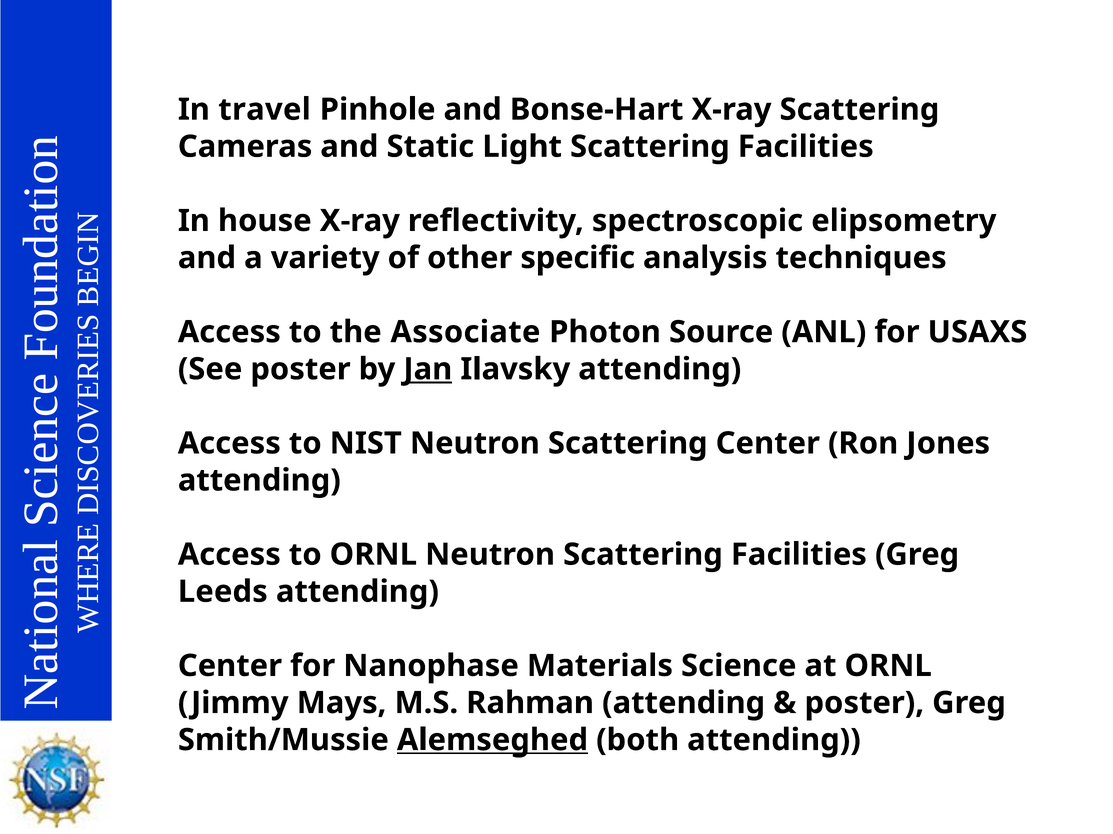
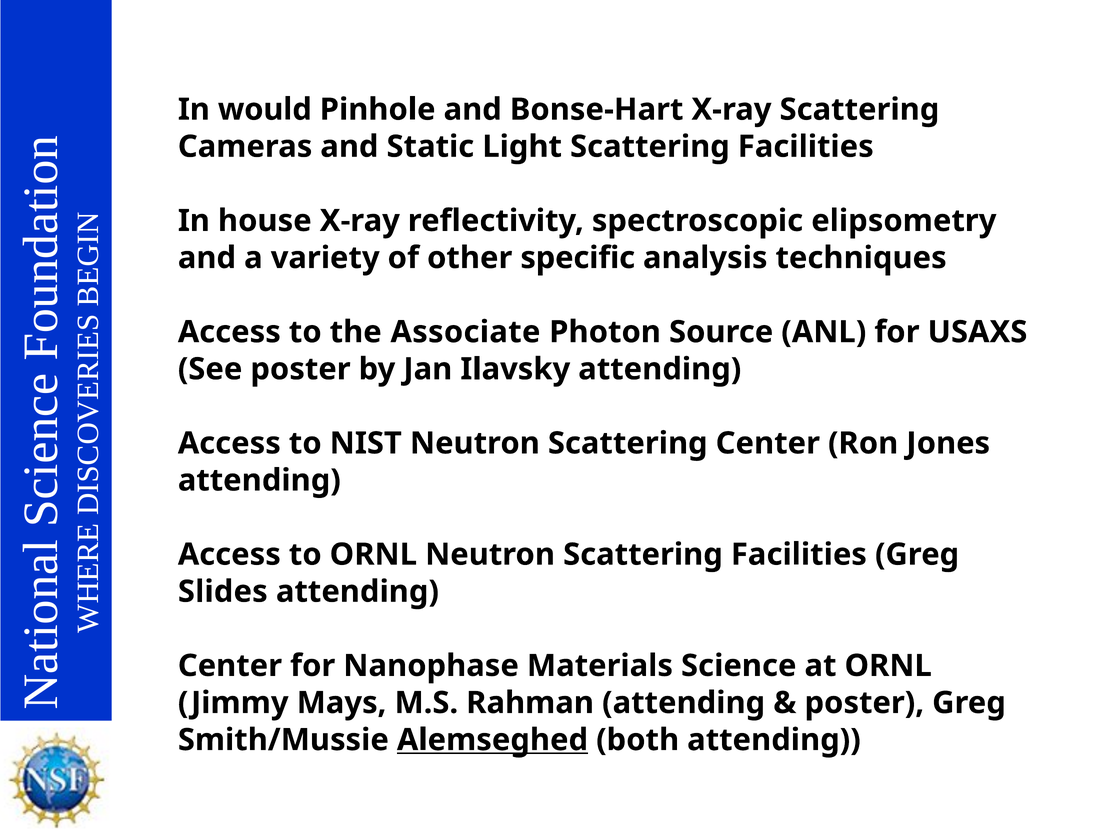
travel: travel -> would (265, 110)
Jan underline: present -> none (428, 369)
Leeds: Leeds -> Slides (223, 592)
